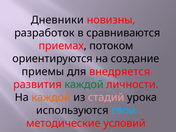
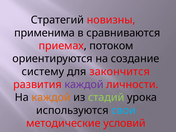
Дневники: Дневники -> Стратегий (57, 20)
разработок: разработок -> применима (45, 33)
приемы: приемы -> систему (43, 72)
внедряется: внедряется -> закончится (120, 72)
каждой colour: green -> purple (84, 85)
стадий colour: pink -> light green (106, 97)
